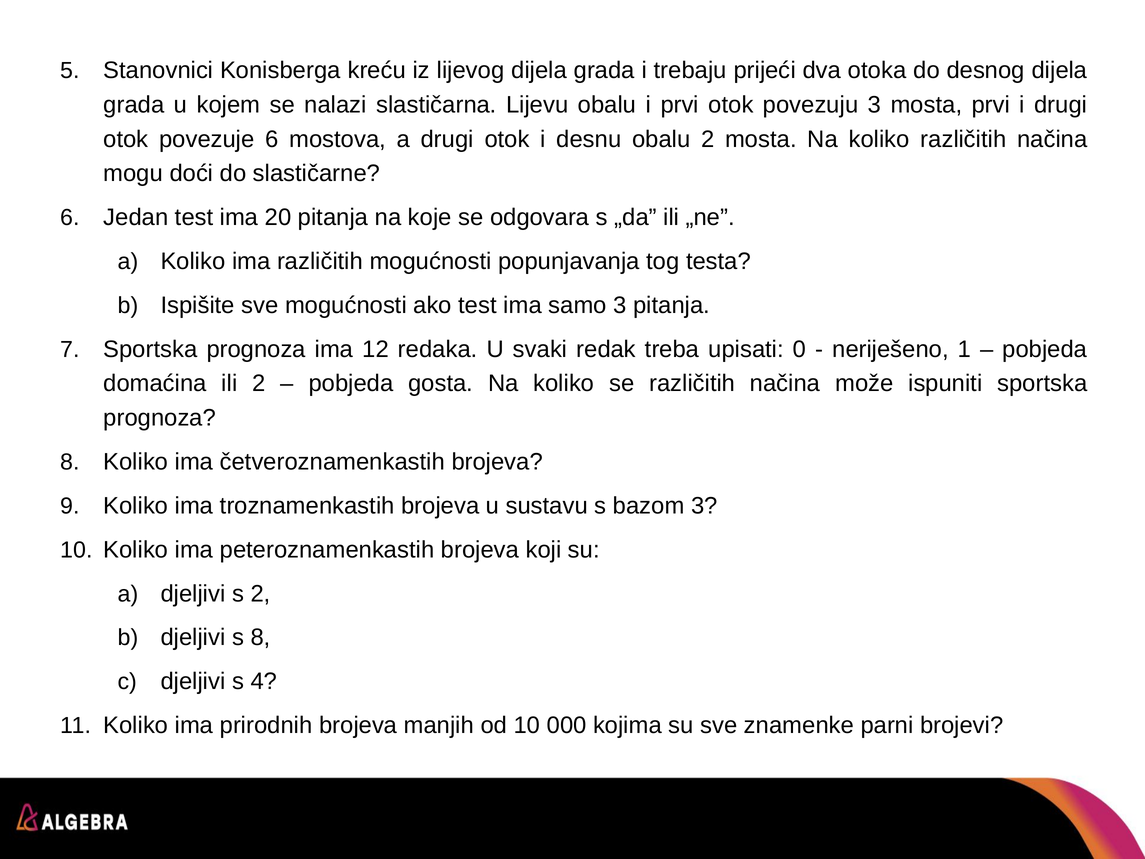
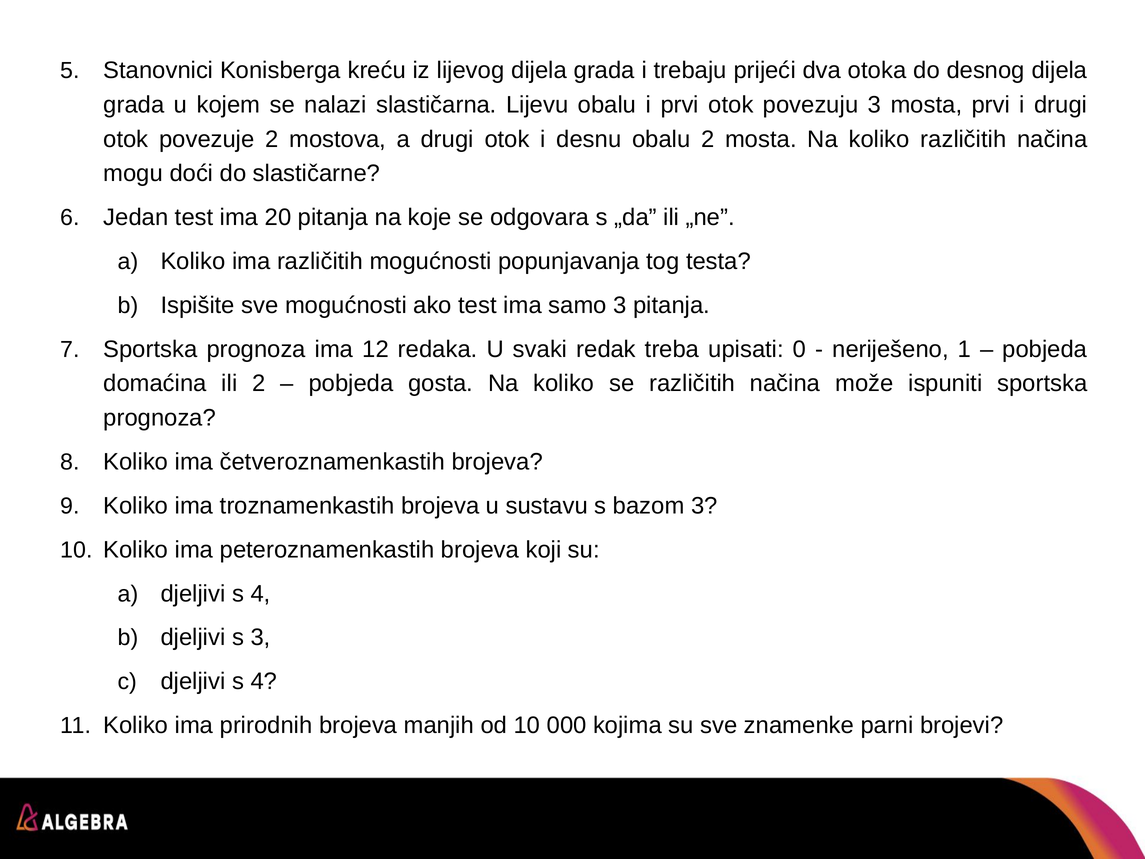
povezuje 6: 6 -> 2 (272, 139)
a djeljivi s 2: 2 -> 4 (260, 593)
s 8: 8 -> 3 (260, 637)
